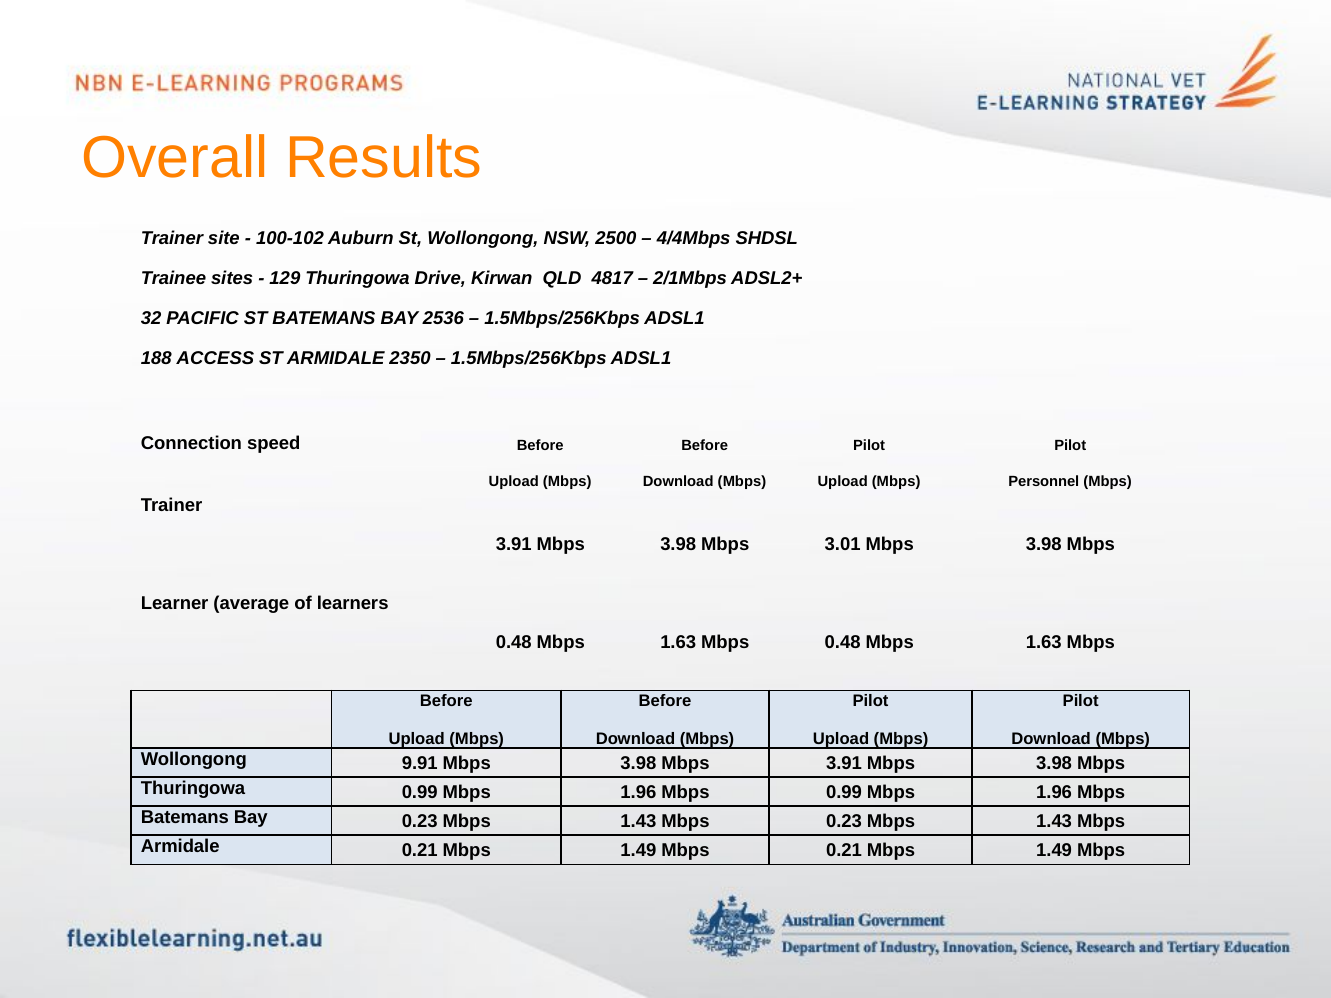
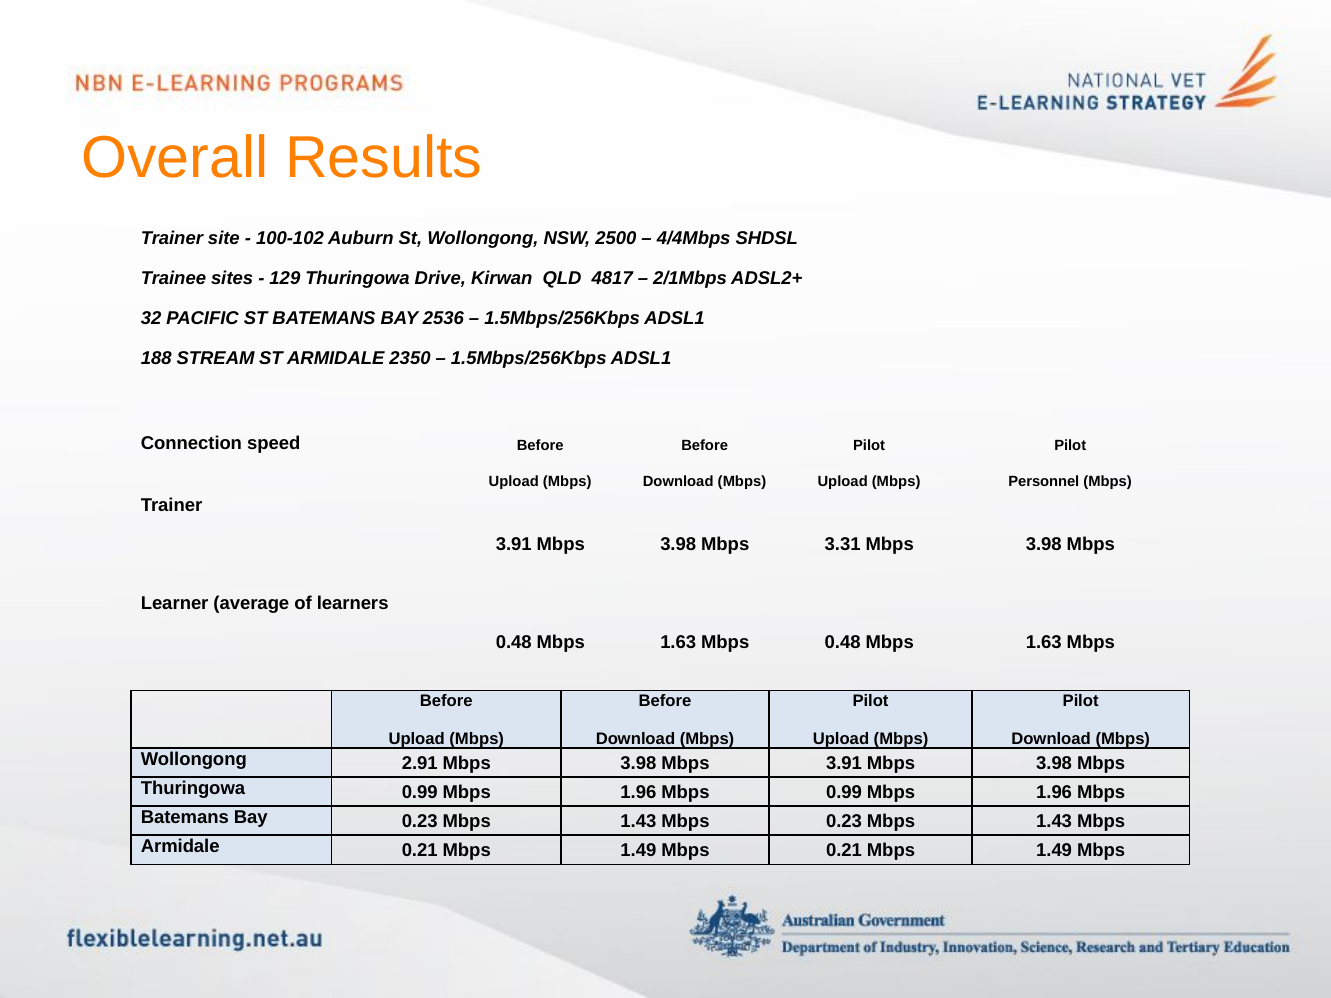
ACCESS: ACCESS -> STREAM (216, 359)
3.01: 3.01 -> 3.31 (843, 544)
9.91: 9.91 -> 2.91 (420, 763)
